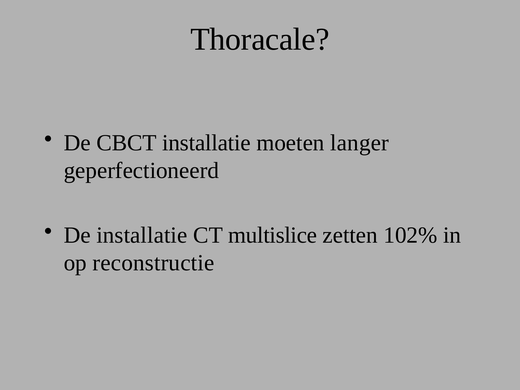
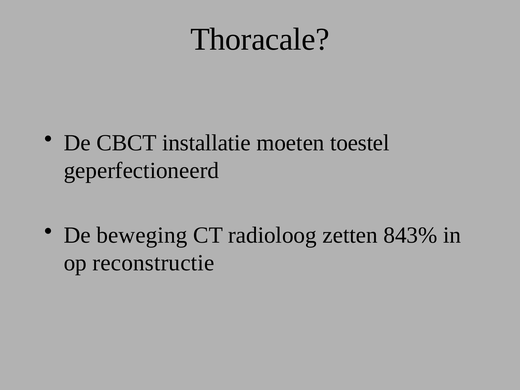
langer: langer -> toestel (360, 143)
De installatie: installatie -> beweging (142, 235)
multislice: multislice -> radioloog (272, 235)
102%: 102% -> 843% (410, 235)
